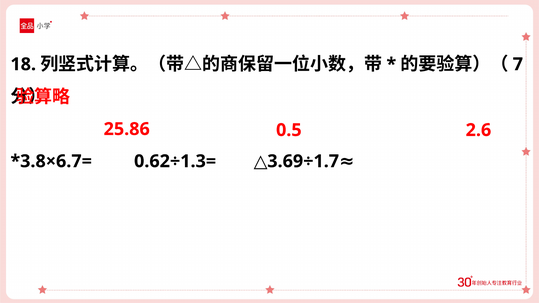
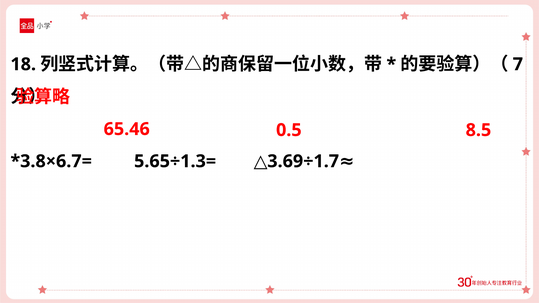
25.86: 25.86 -> 65.46 (127, 129)
2.6: 2.6 -> 8.5 (478, 130)
0.62÷1.3=: 0.62÷1.3= -> 5.65÷1.3= (175, 161)
